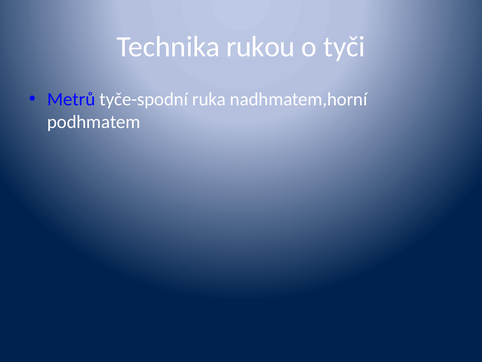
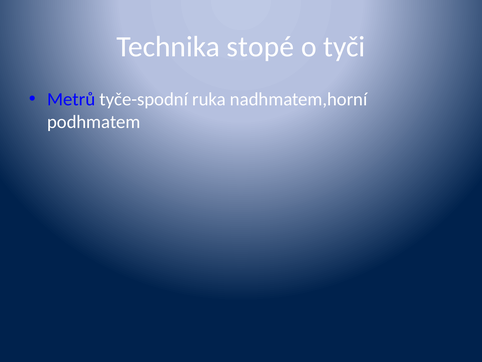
rukou: rukou -> stopé (260, 47)
